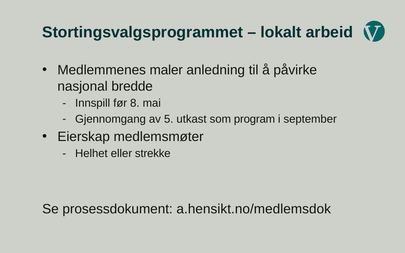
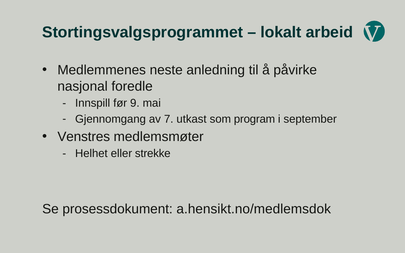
maler: maler -> neste (166, 70)
bredde: bredde -> foredle (132, 86)
8: 8 -> 9 (135, 103)
5: 5 -> 7 (169, 119)
Eierskap: Eierskap -> Venstres (84, 137)
